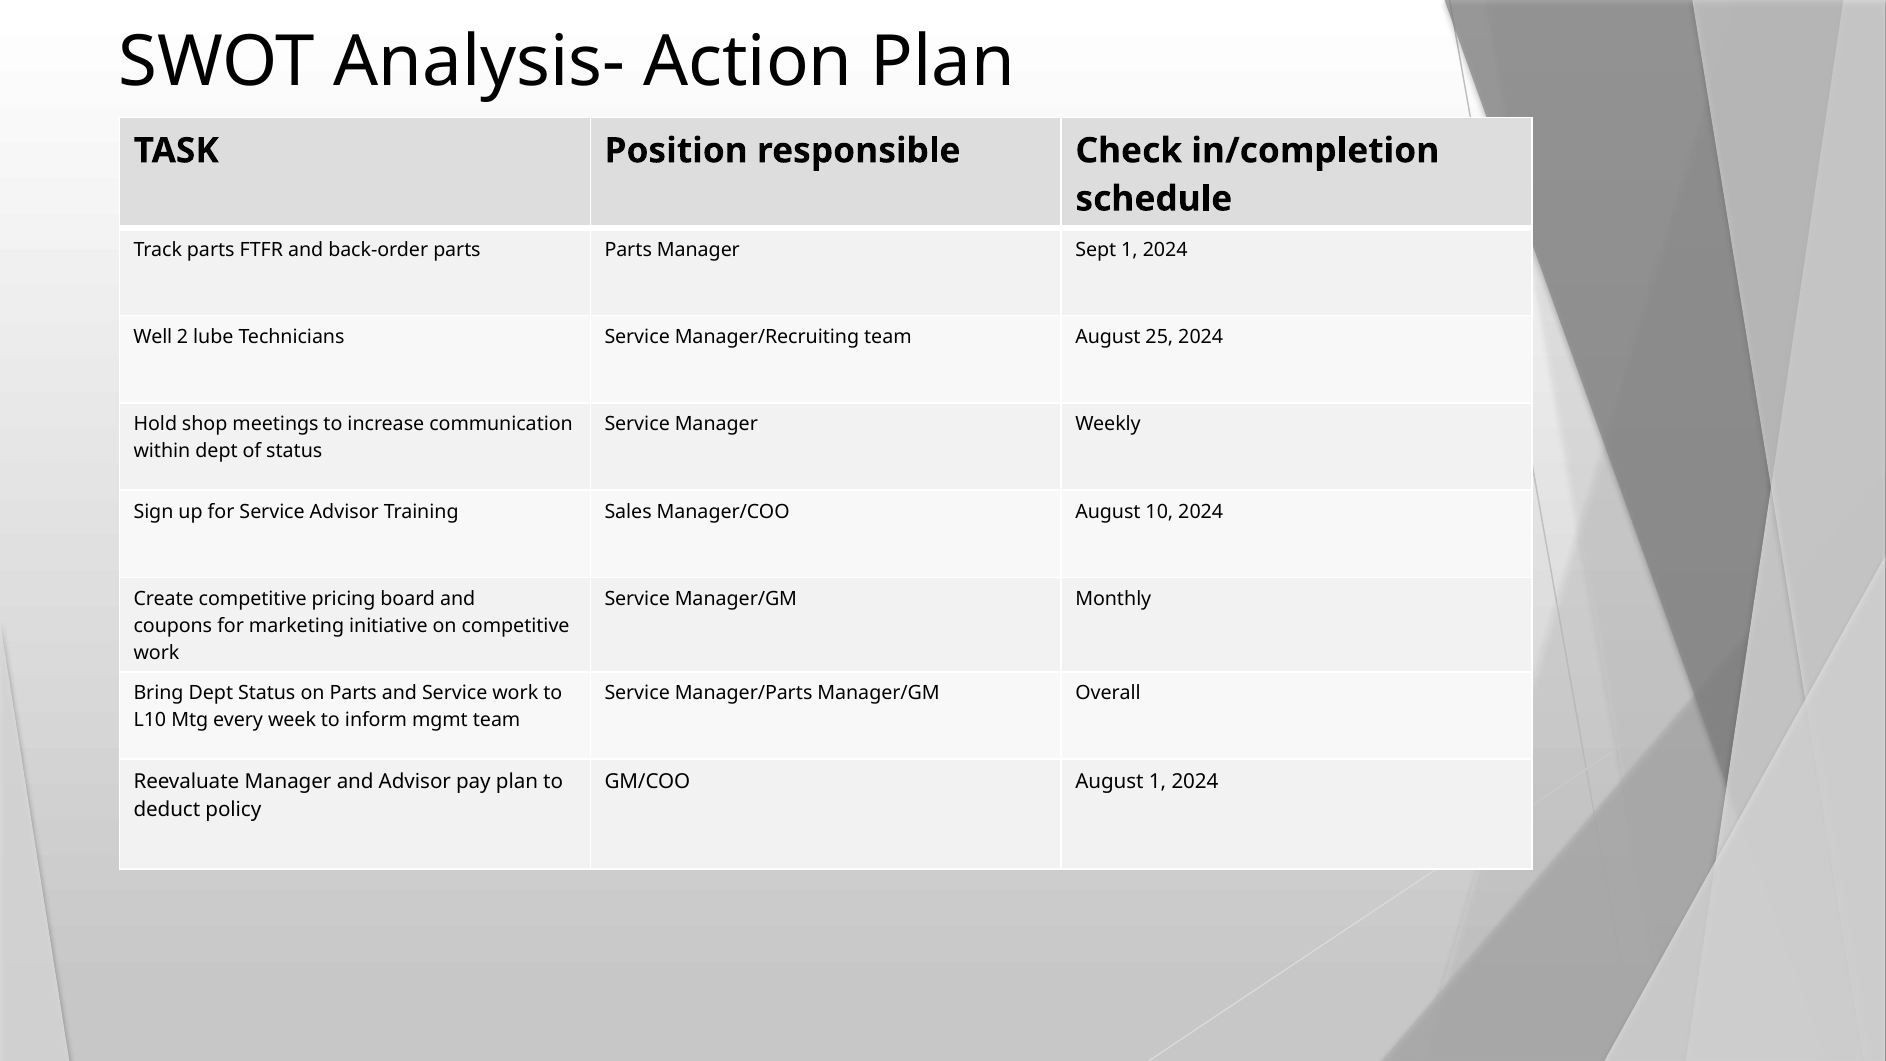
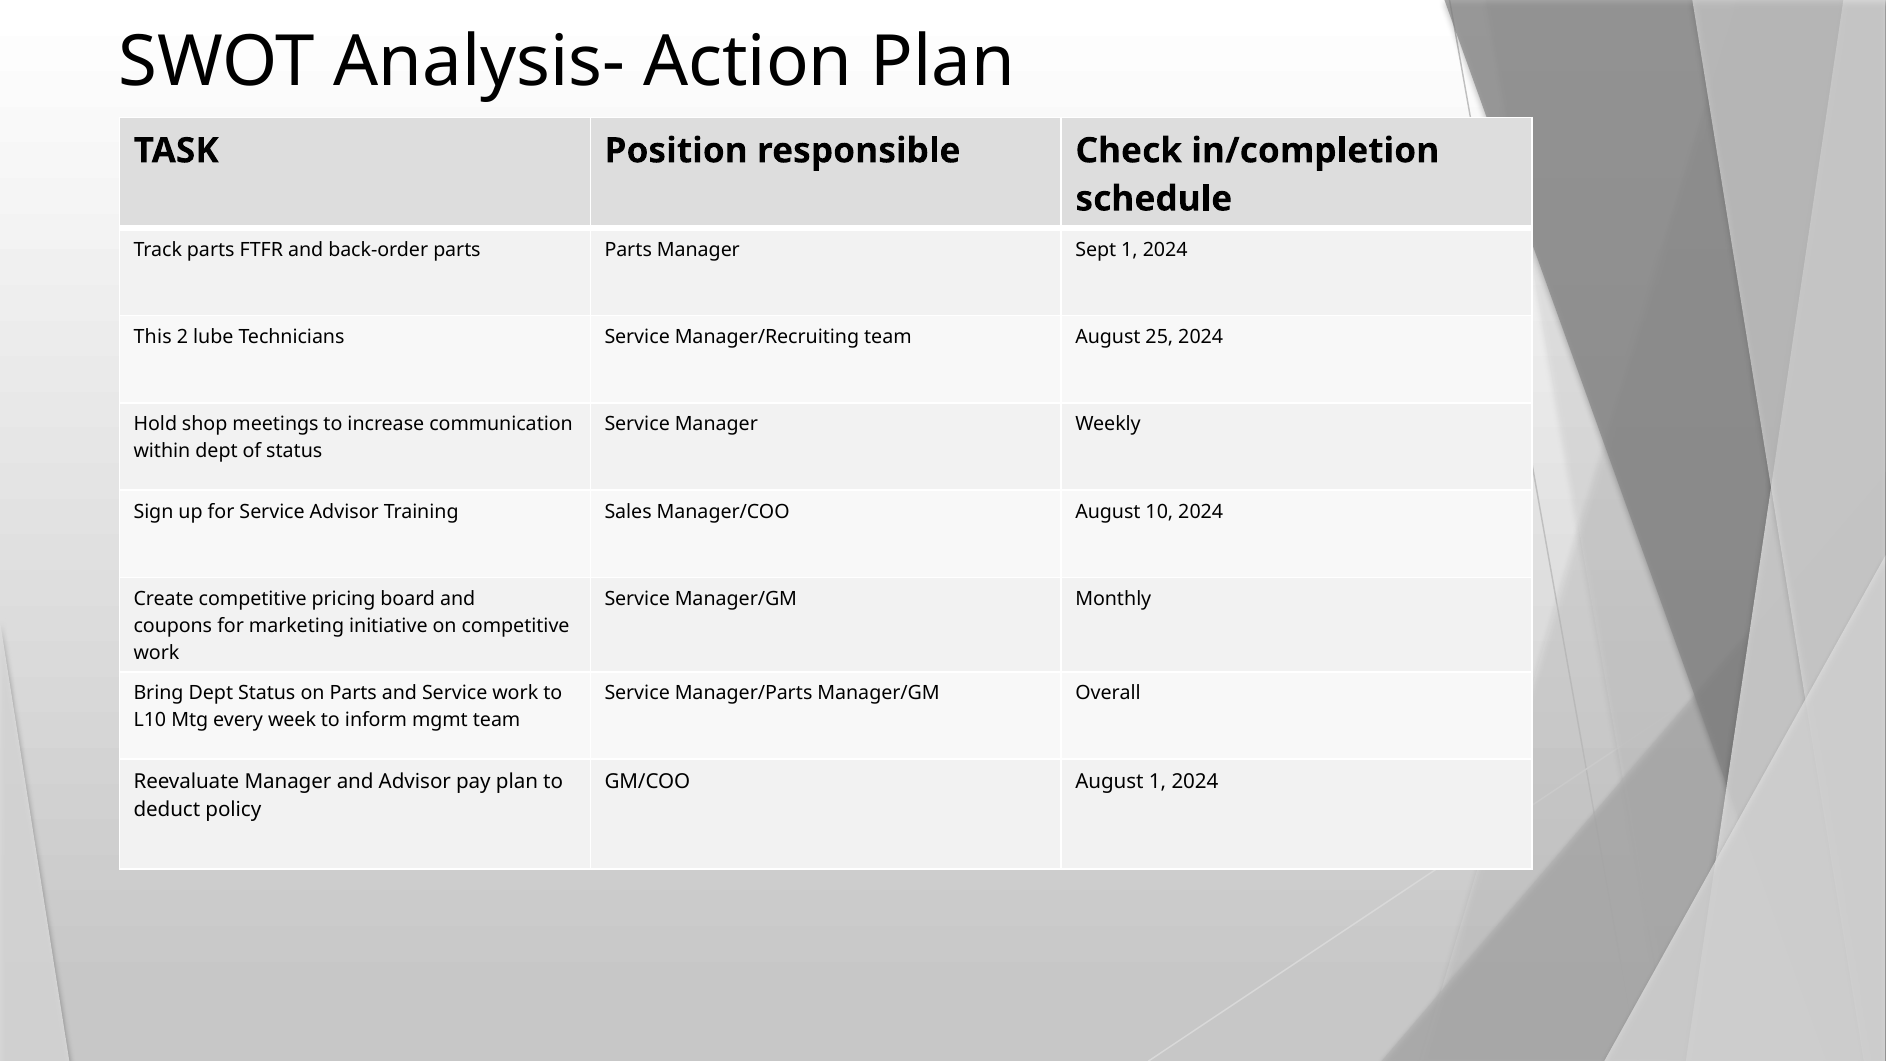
Well: Well -> This (153, 337)
